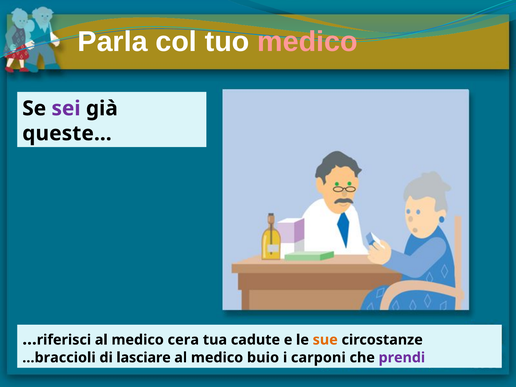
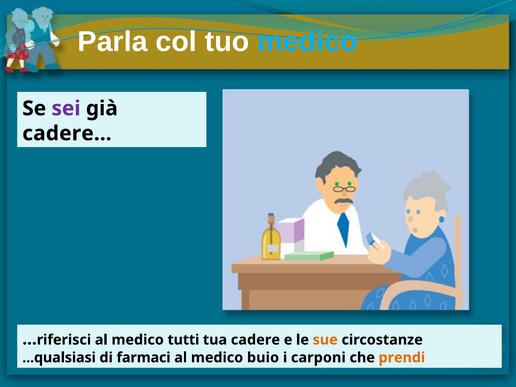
medico colour: pink -> light blue (307, 42)
queste…: queste… -> cadere… (67, 133)
cera: cera -> tutti (183, 340)
cadute: cadute -> cadere (255, 340)
...braccioli: ...braccioli -> ...qualsiasi (59, 358)
lasciare: lasciare -> farmaci (144, 358)
prendi colour: purple -> orange (402, 358)
